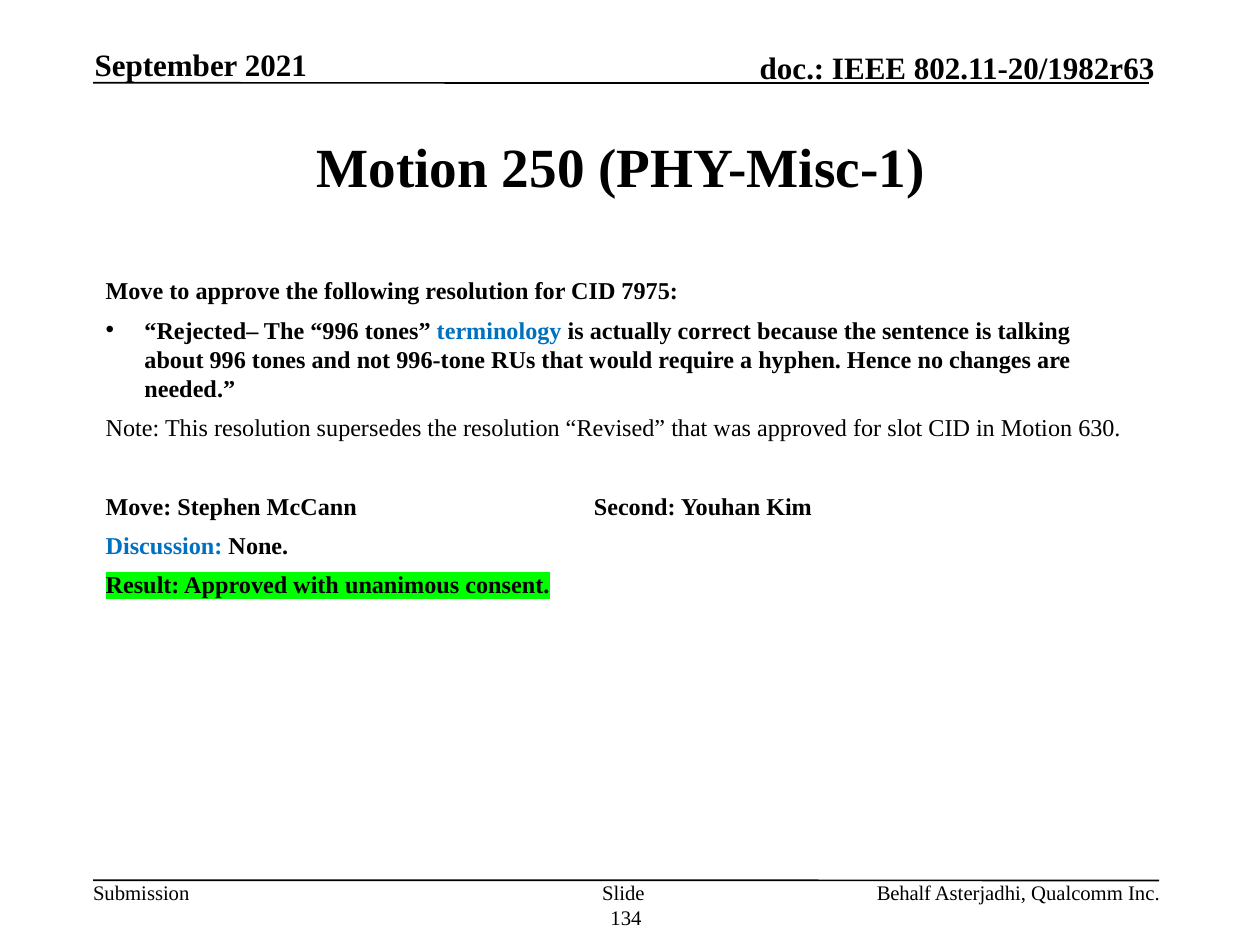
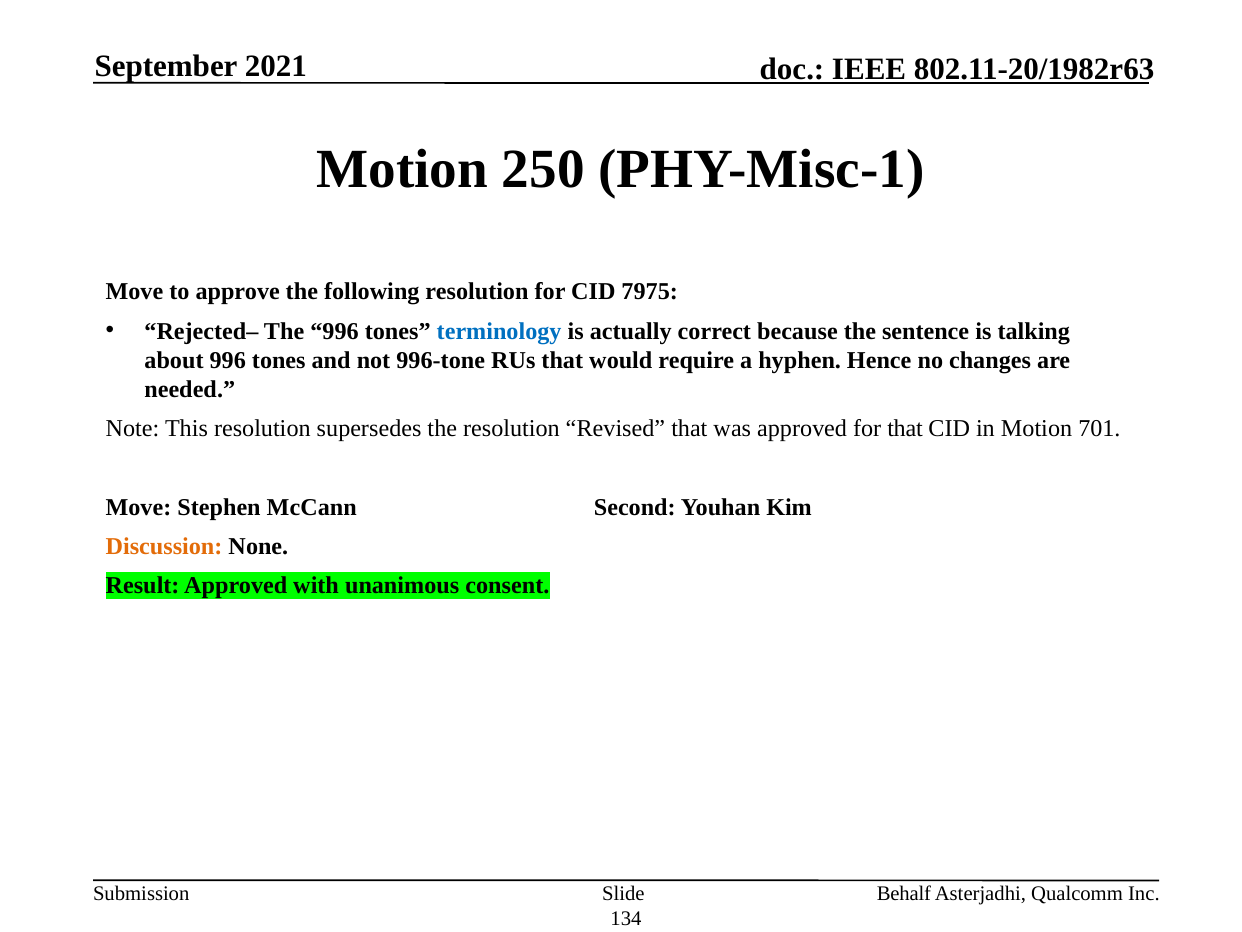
for slot: slot -> that (905, 428)
630: 630 -> 701 (1099, 428)
Discussion colour: blue -> orange (164, 546)
